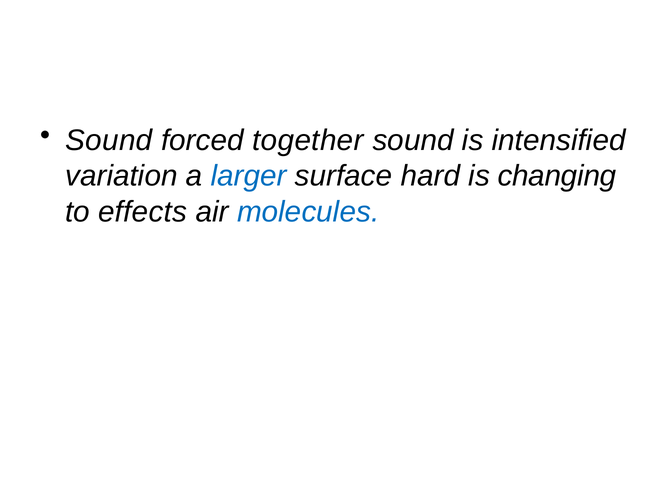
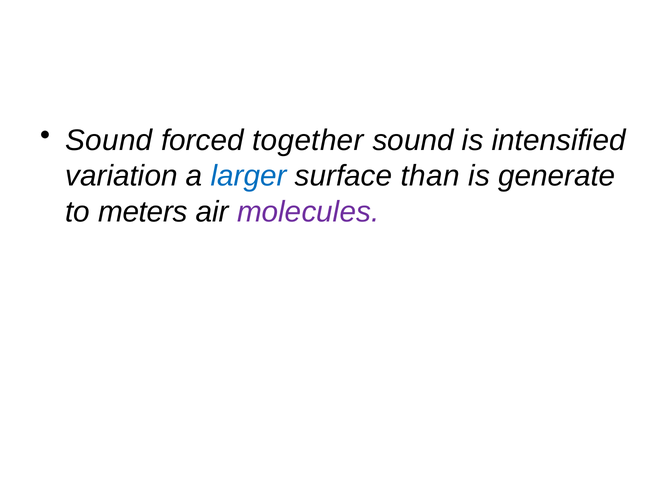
hard: hard -> than (430, 176)
changing: changing -> generate (557, 176)
effects: effects -> meters (143, 212)
molecules colour: blue -> purple (308, 212)
